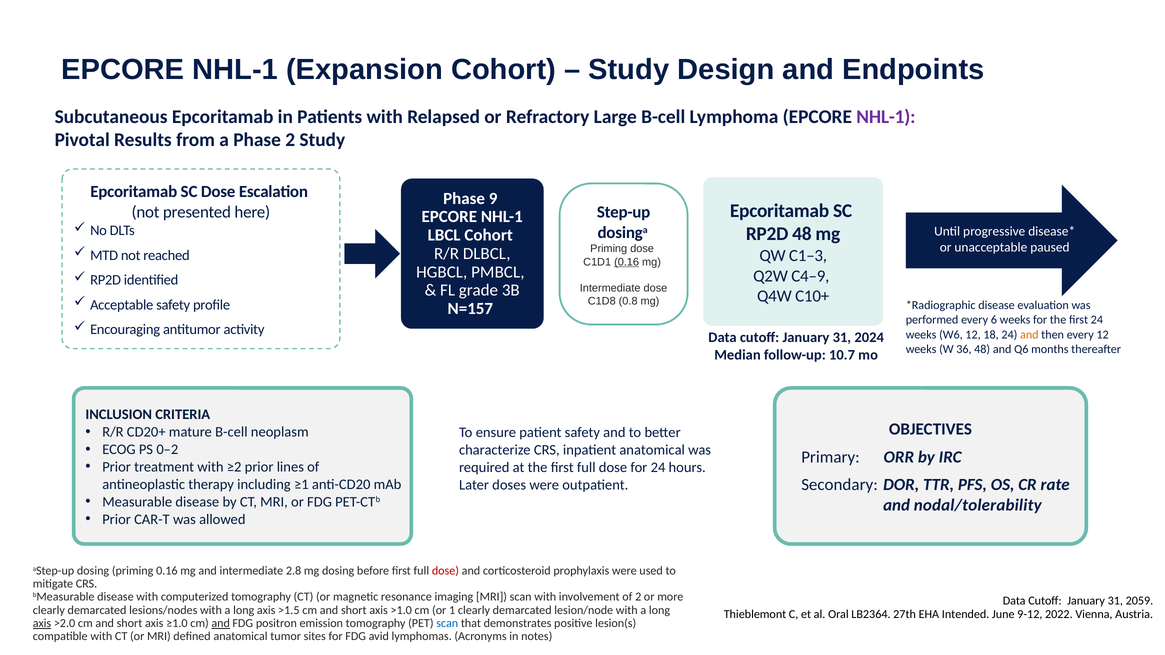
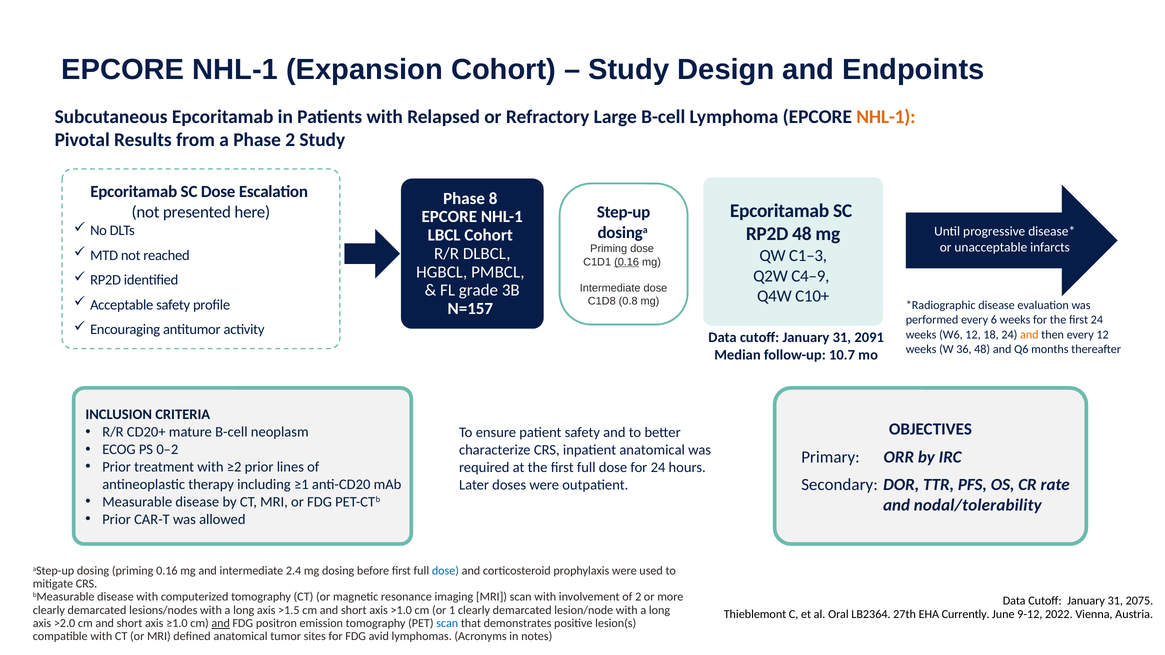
NHL-1 colour: purple -> orange (886, 117)
9: 9 -> 8 (493, 199)
paused: paused -> infarcts (1050, 247)
2024: 2024 -> 2091 (869, 338)
2.8: 2.8 -> 2.4 (294, 571)
dose colour: red -> blue (445, 571)
2059: 2059 -> 2075 (1139, 601)
Intended: Intended -> Currently (966, 614)
axis underline: present -> none (42, 624)
